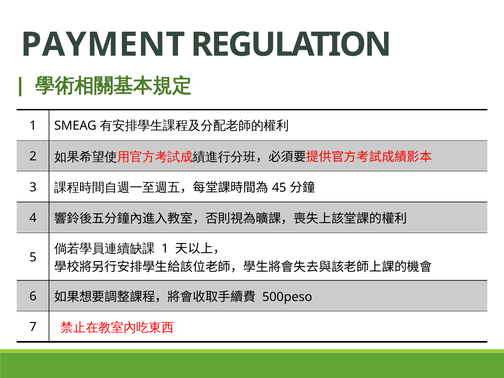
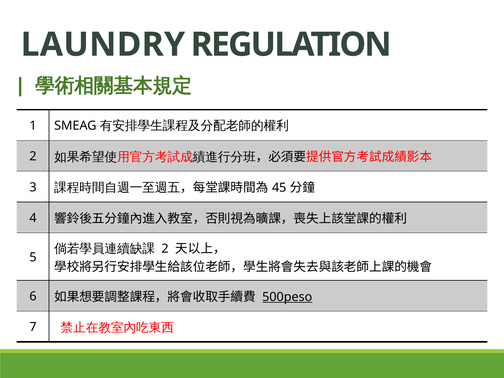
PAYMENT: PAYMENT -> LAUNDRY (103, 45)
1: 1 -> 2 (165, 249)
500peso underline: none -> present (287, 297)
